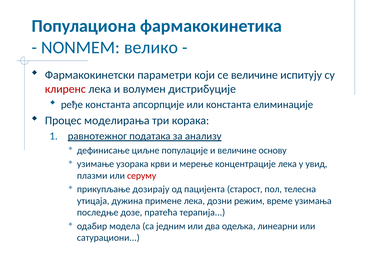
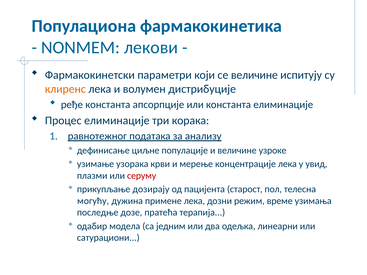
велико: велико -> лекови (151, 47)
клиренс colour: red -> orange (65, 89)
Процес моделирања: моделирања -> елиминације (117, 121)
основу: основу -> узроке (273, 151)
утицаја: утицаја -> могућу (93, 201)
